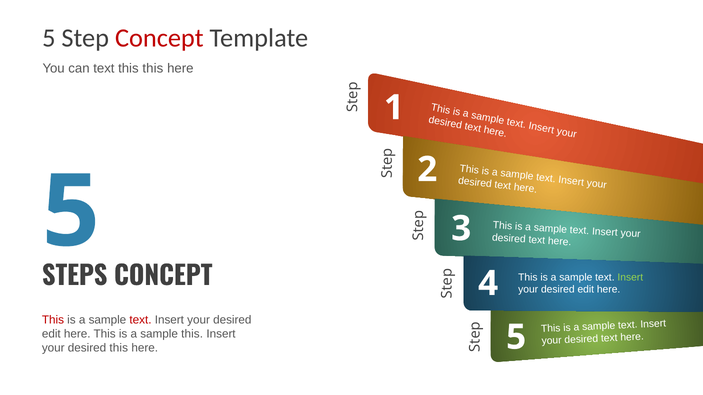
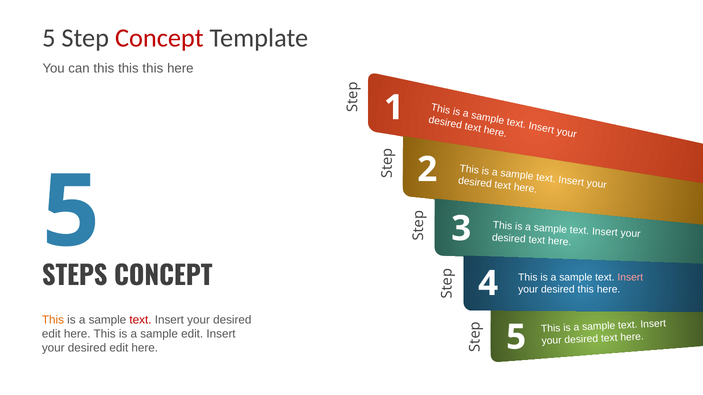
can text: text -> this (104, 68)
Insert colour: light green -> pink (630, 278)
edit: edit -> this (586, 290)
This colour: red -> orange (53, 320)
sample this: this -> edit (192, 334)
this: this -> edit (119, 349)
